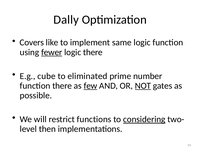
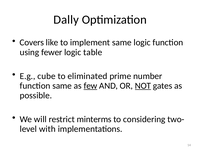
fewer underline: present -> none (52, 52)
logic there: there -> table (93, 52)
function there: there -> same (62, 86)
functions: functions -> minterms (94, 119)
considering underline: present -> none (144, 119)
then: then -> with (47, 129)
